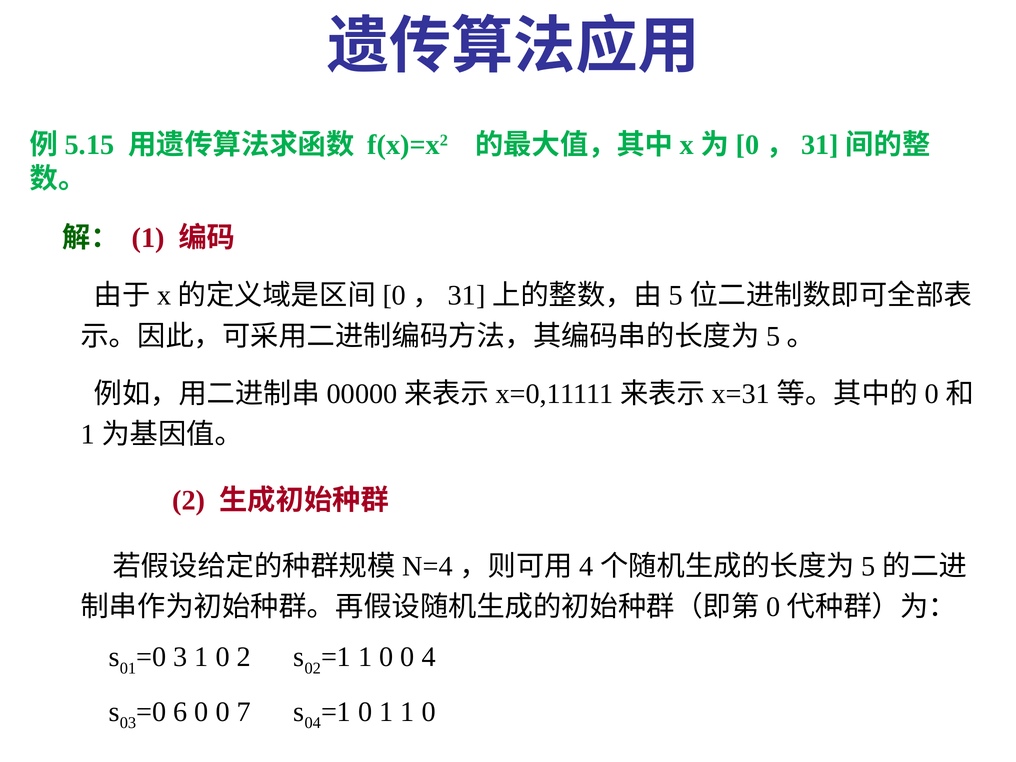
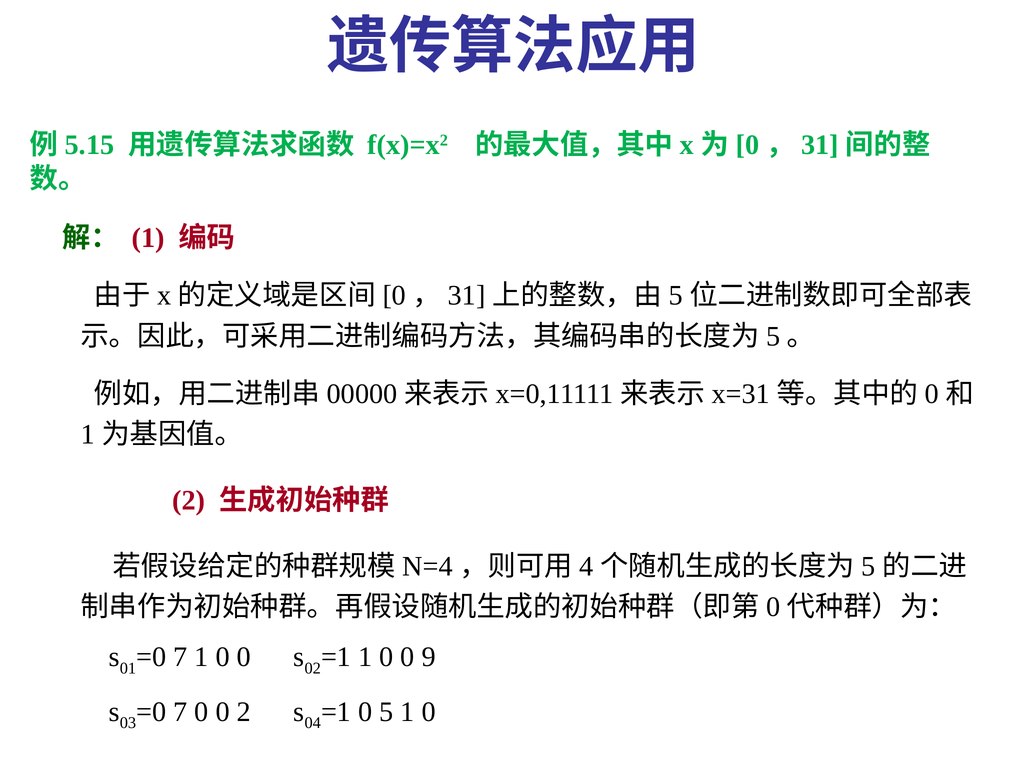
3: 3 -> 7 (180, 657)
2: 2 -> 0 (244, 657)
4: 4 -> 9 (429, 657)
6: 6 -> 7 (180, 712)
0 7: 7 -> 2 (244, 712)
0 1: 1 -> 5 (386, 712)
